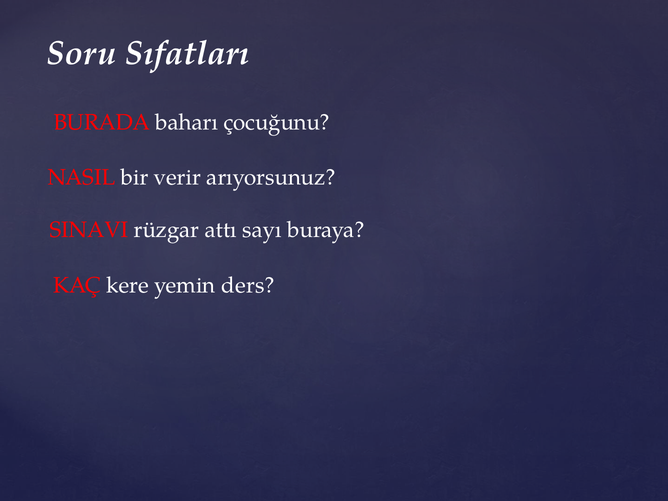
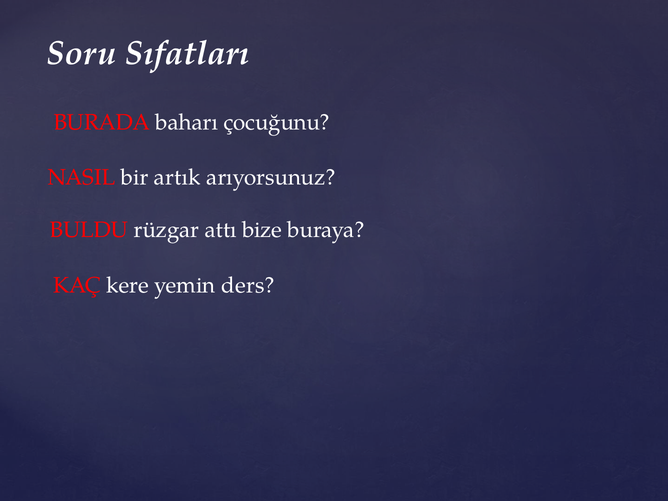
verir: verir -> artık (177, 178)
SINAVI: SINAVI -> BULDU (89, 230)
sayı: sayı -> bize (262, 230)
